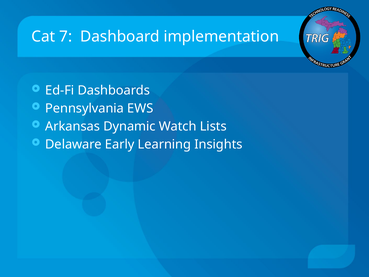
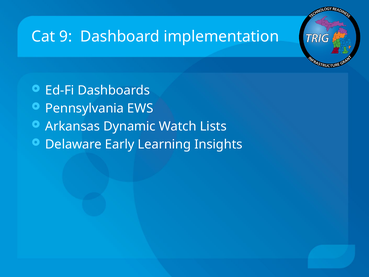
7: 7 -> 9 (66, 36)
